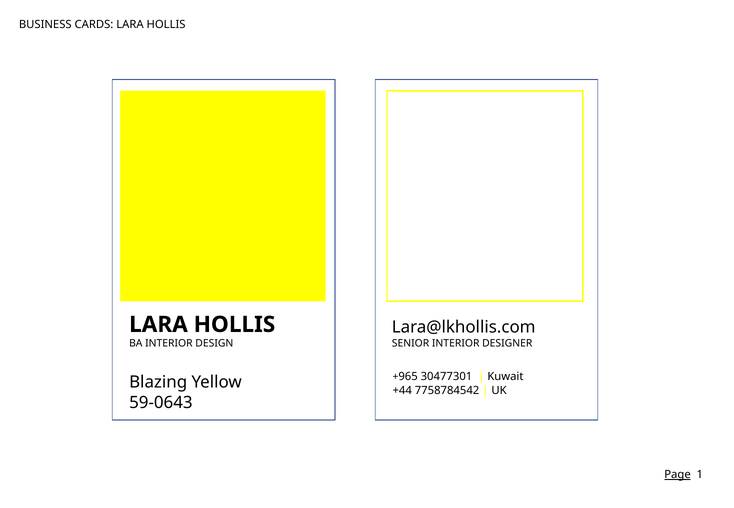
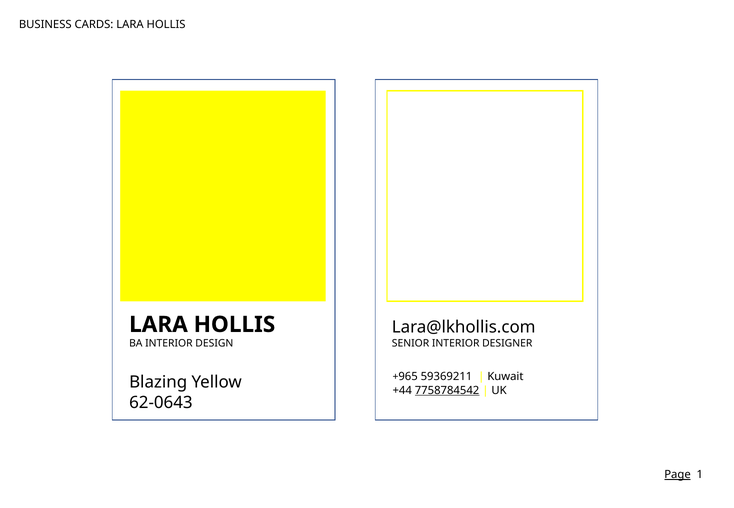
30477301: 30477301 -> 59369211 (446, 377)
7758784542 underline: none -> present (447, 390)
59-0643: 59-0643 -> 62-0643 (161, 403)
